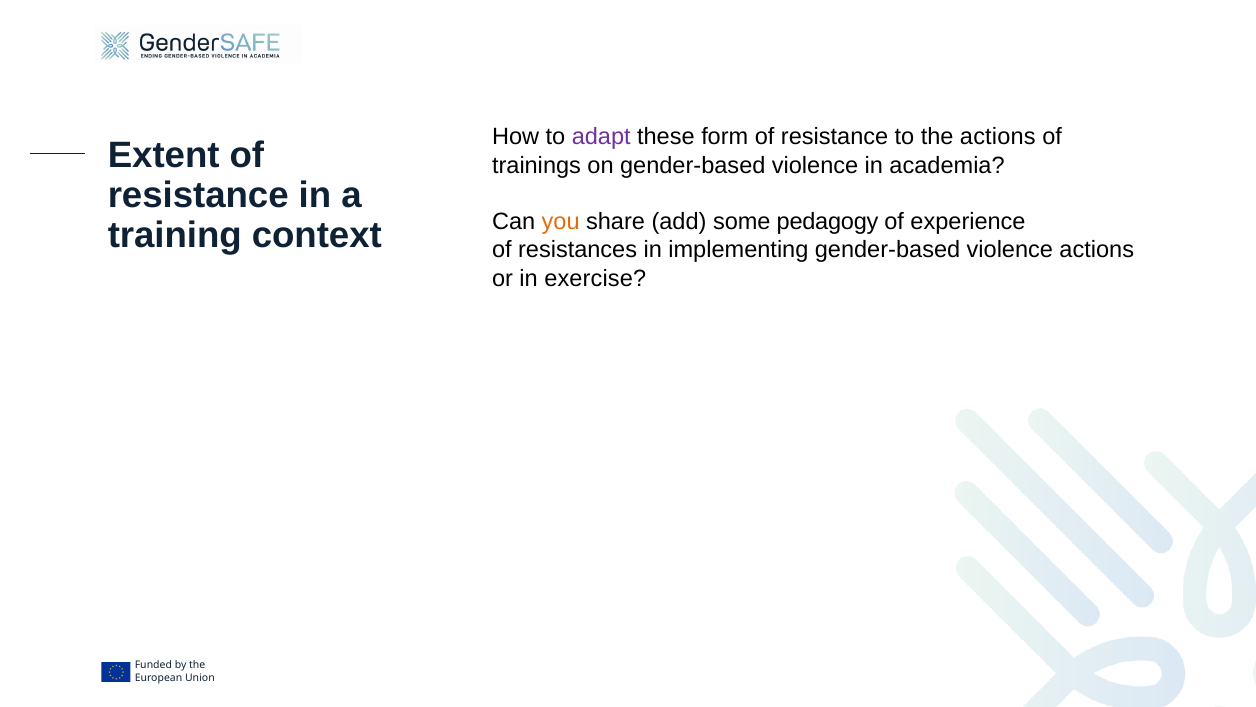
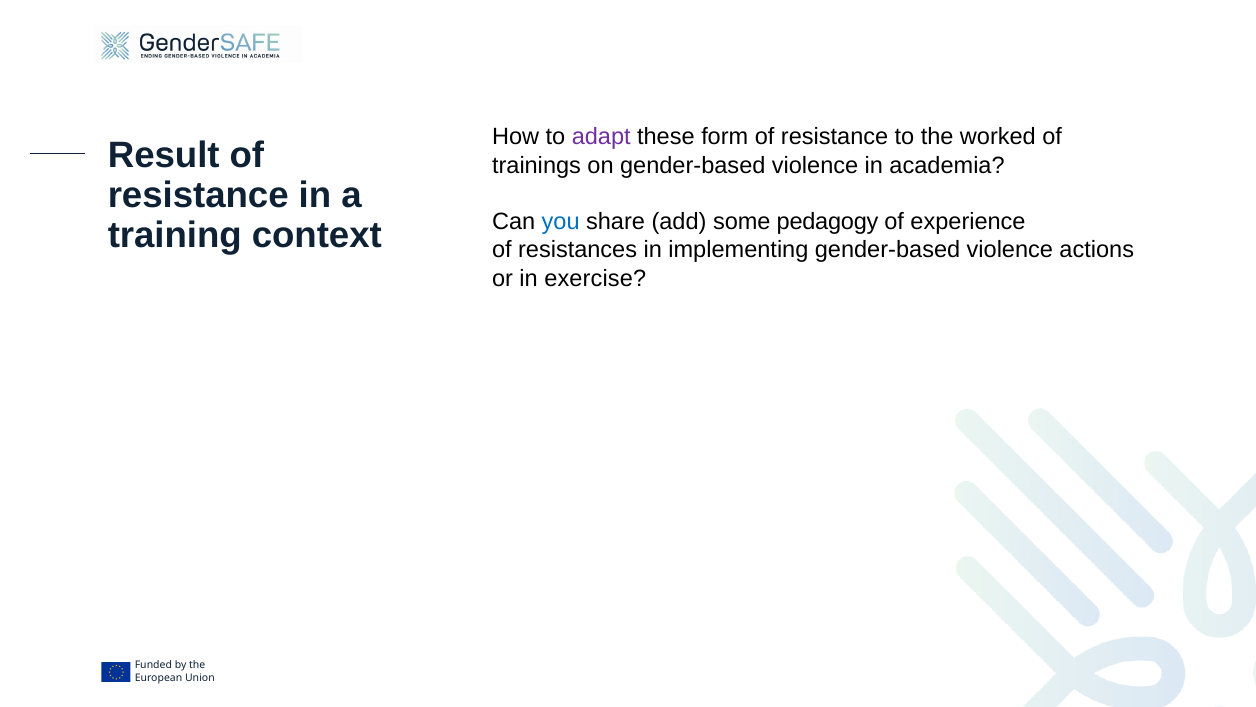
the actions: actions -> worked (998, 137)
Extent: Extent -> Result (164, 156)
you colour: orange -> blue (561, 222)
